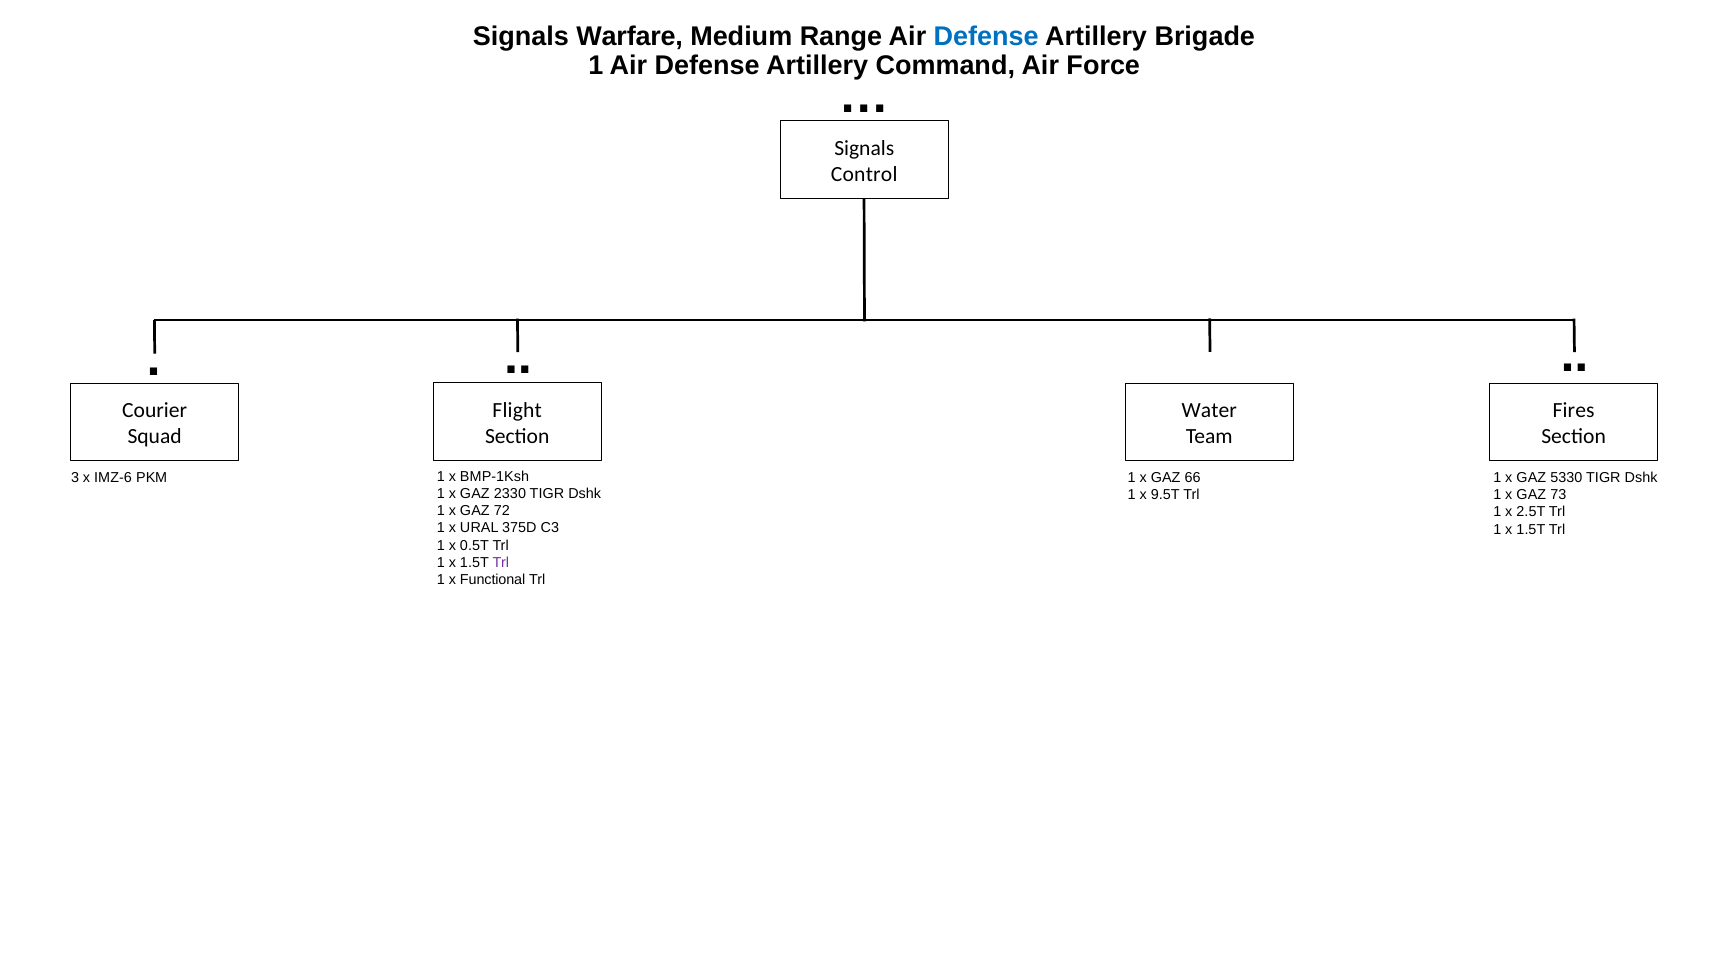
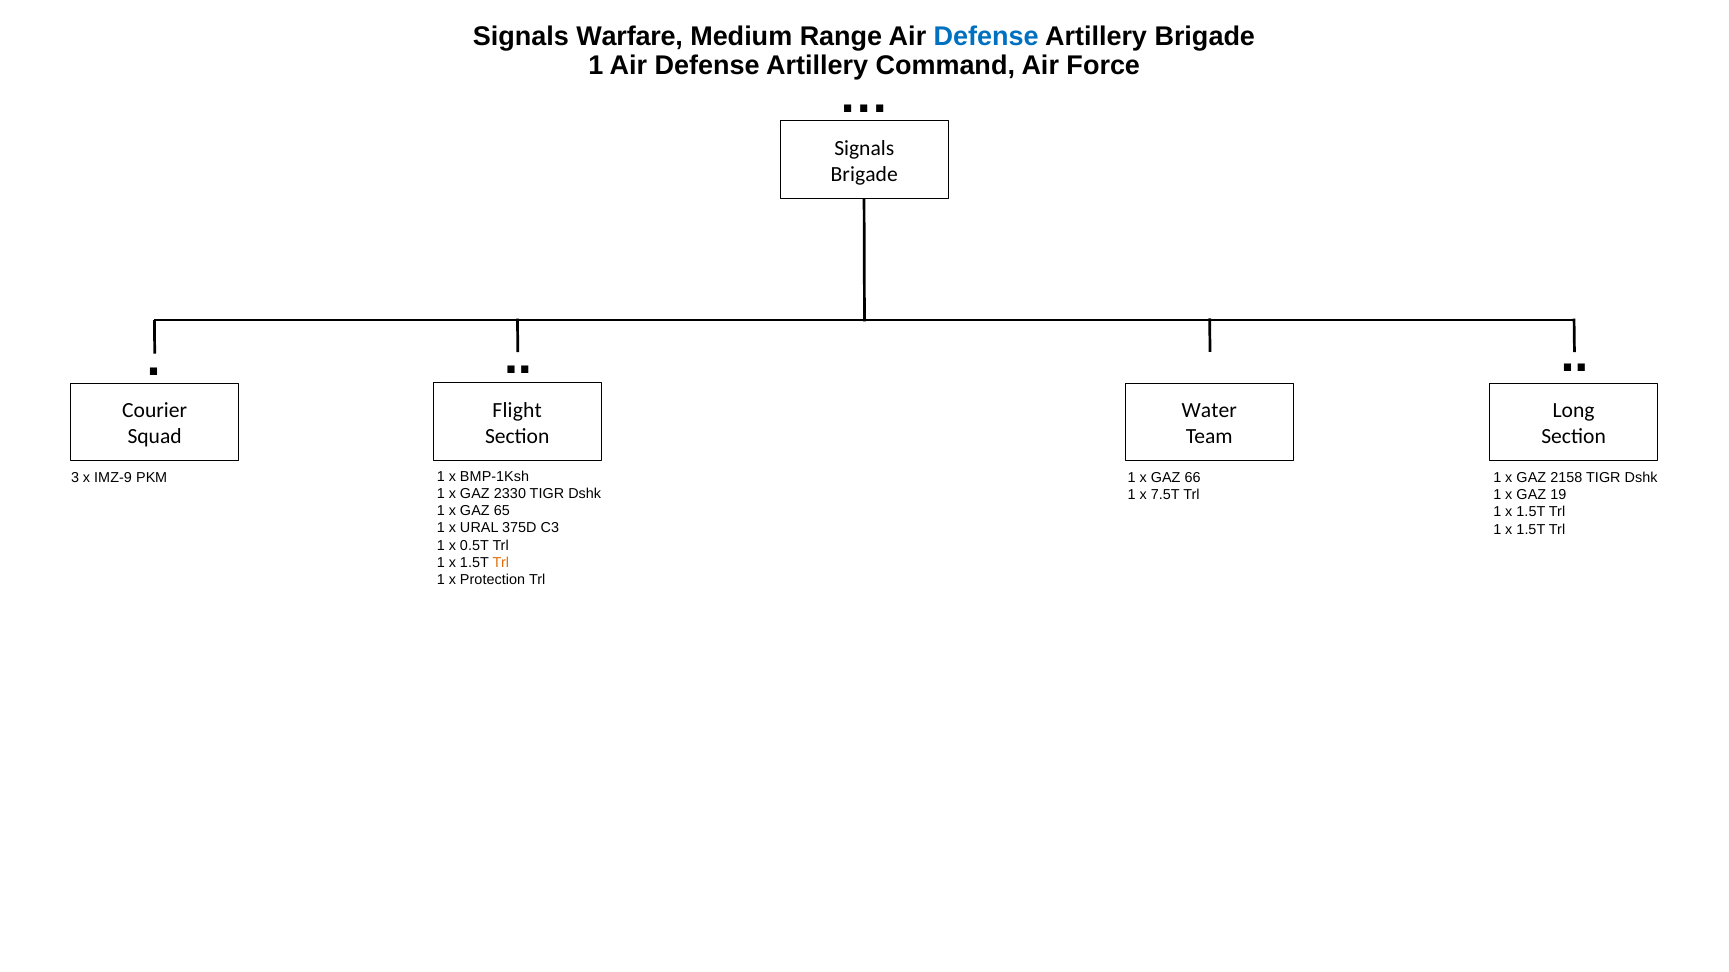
Control: Control -> Brigade (864, 174)
Fires: Fires -> Long (1574, 411)
IMZ-6: IMZ-6 -> IMZ-9 (113, 478)
5330: 5330 -> 2158 (1566, 478)
9.5T: 9.5T -> 7.5T (1165, 495)
73: 73 -> 19 (1558, 495)
72: 72 -> 65 (502, 511)
2.5T: 2.5T -> 1.5T (1531, 512)
Trl colour: purple -> orange (501, 563)
Functional: Functional -> Protection (493, 580)
